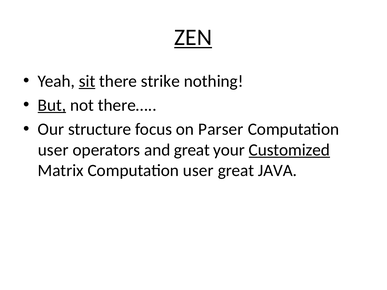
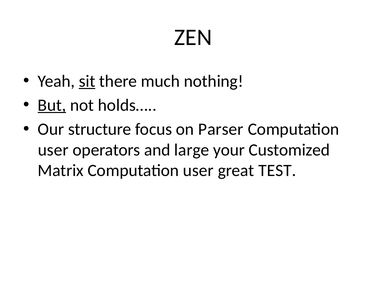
ZEN underline: present -> none (193, 37)
strike: strike -> much (160, 81)
there…: there… -> holds… (127, 105)
and great: great -> large (192, 150)
Customized underline: present -> none (289, 150)
JAVA: JAVA -> TEST (277, 171)
